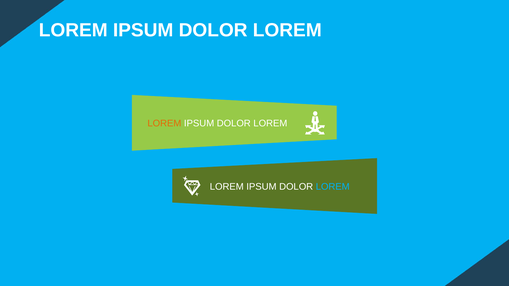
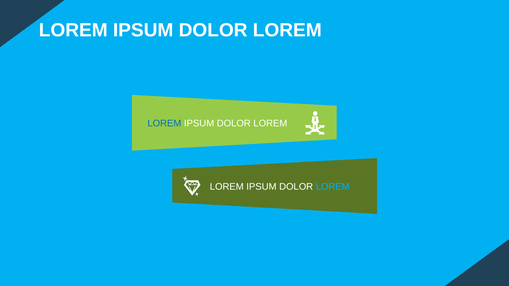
LOREM colour: orange -> blue (164, 124)
